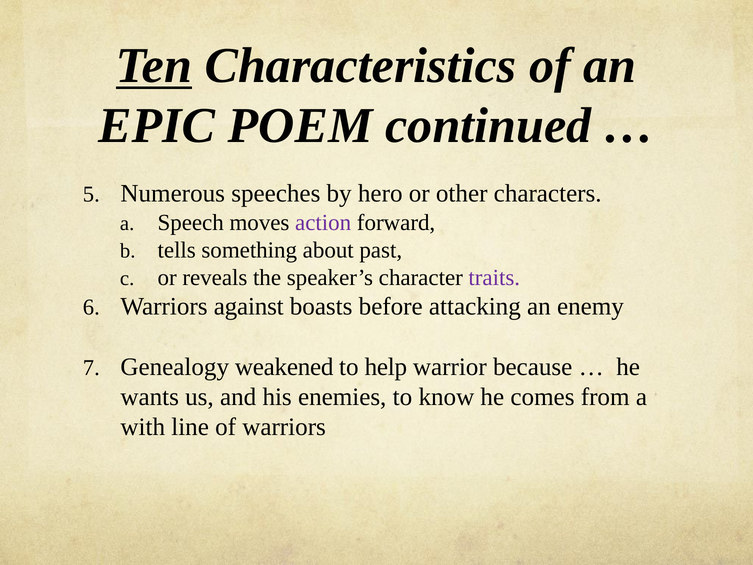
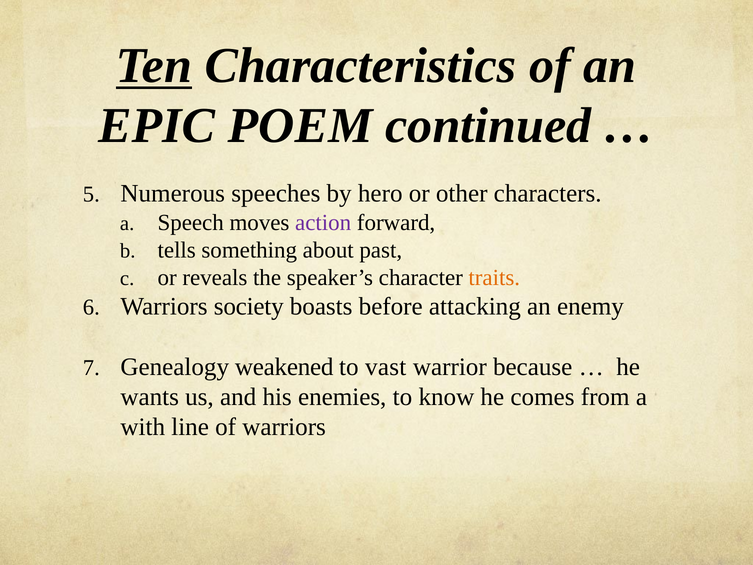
traits colour: purple -> orange (494, 278)
against: against -> society (249, 307)
help: help -> vast (386, 367)
